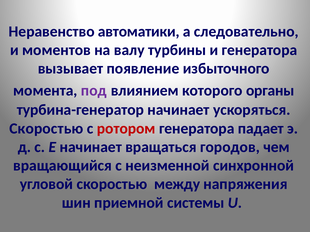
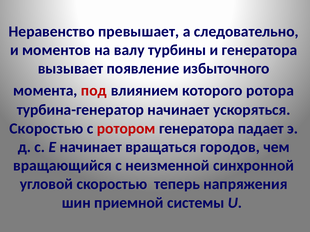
автоматики: автоматики -> превышает (139, 32)
под colour: purple -> red (94, 91)
органы: органы -> ротора (270, 91)
между: между -> теперь (177, 184)
